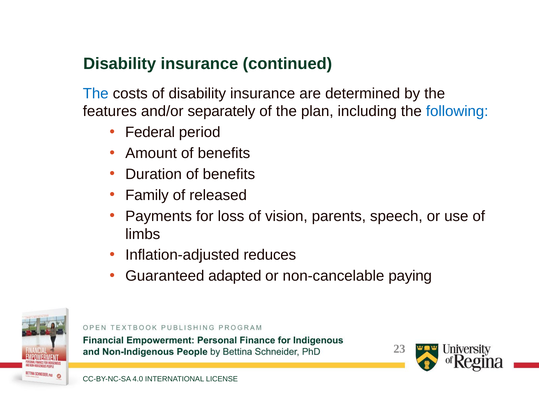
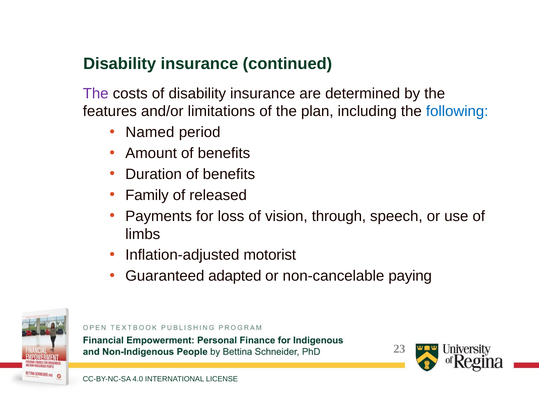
The colour: blue -> purple (96, 93)
separately: separately -> limitations (221, 111)
Federal: Federal -> Named (150, 132)
parents: parents -> through (339, 216)
reduces: reduces -> motorist (270, 255)
